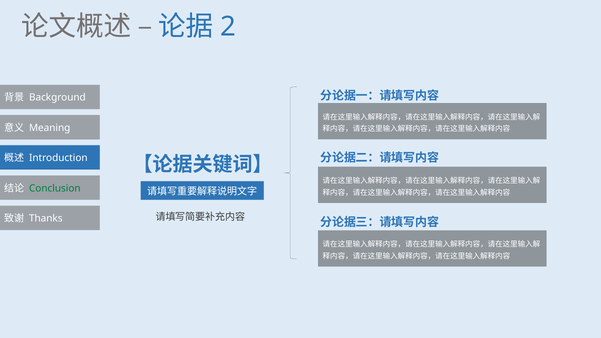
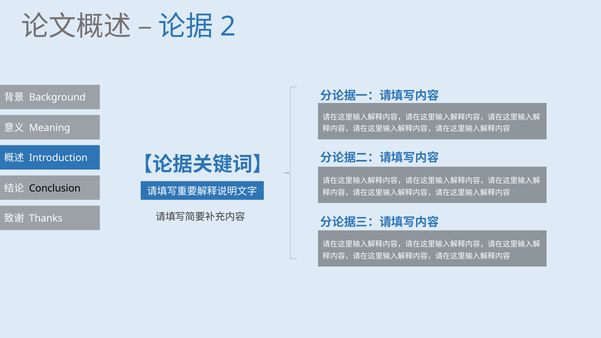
Conclusion colour: green -> black (55, 188)
